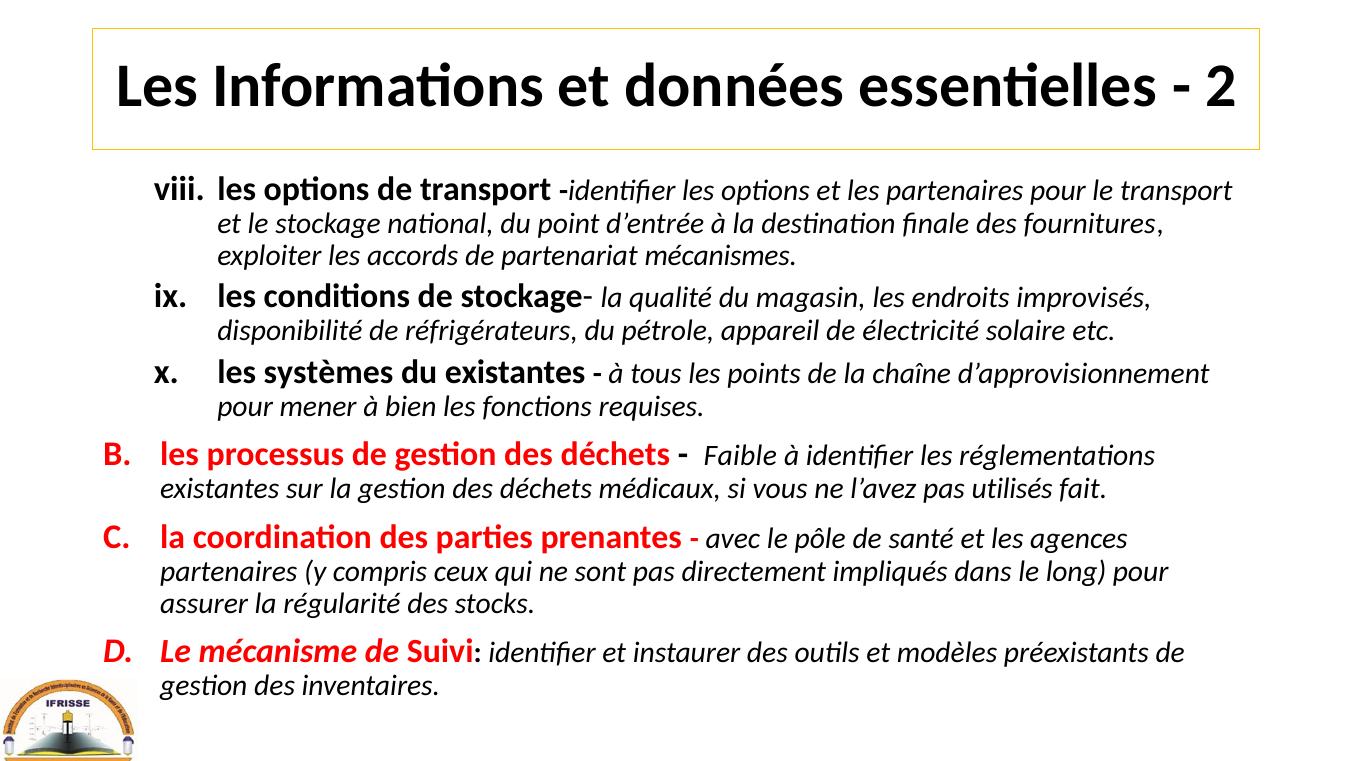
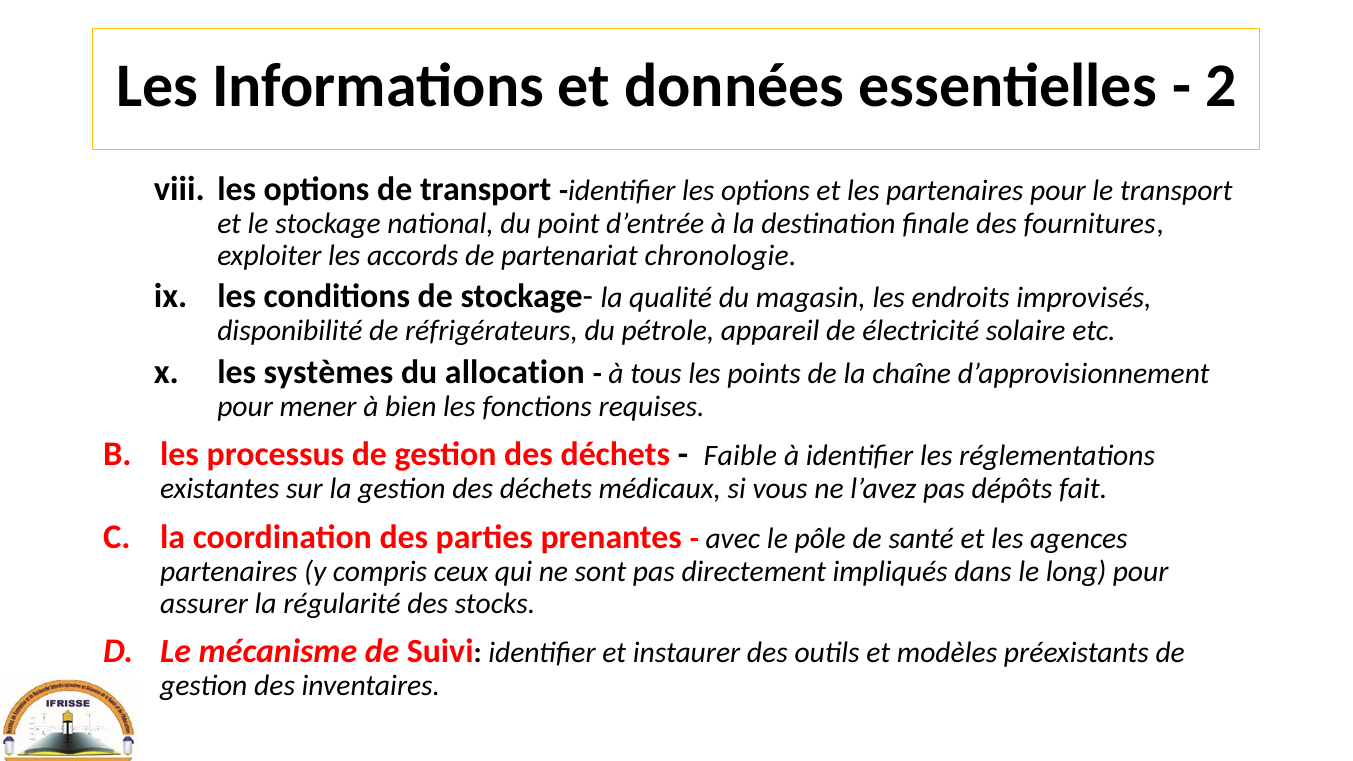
mécanismes: mécanismes -> chronologie (721, 255)
du existantes: existantes -> allocation (515, 372)
utilisés: utilisés -> dépôts (1012, 489)
